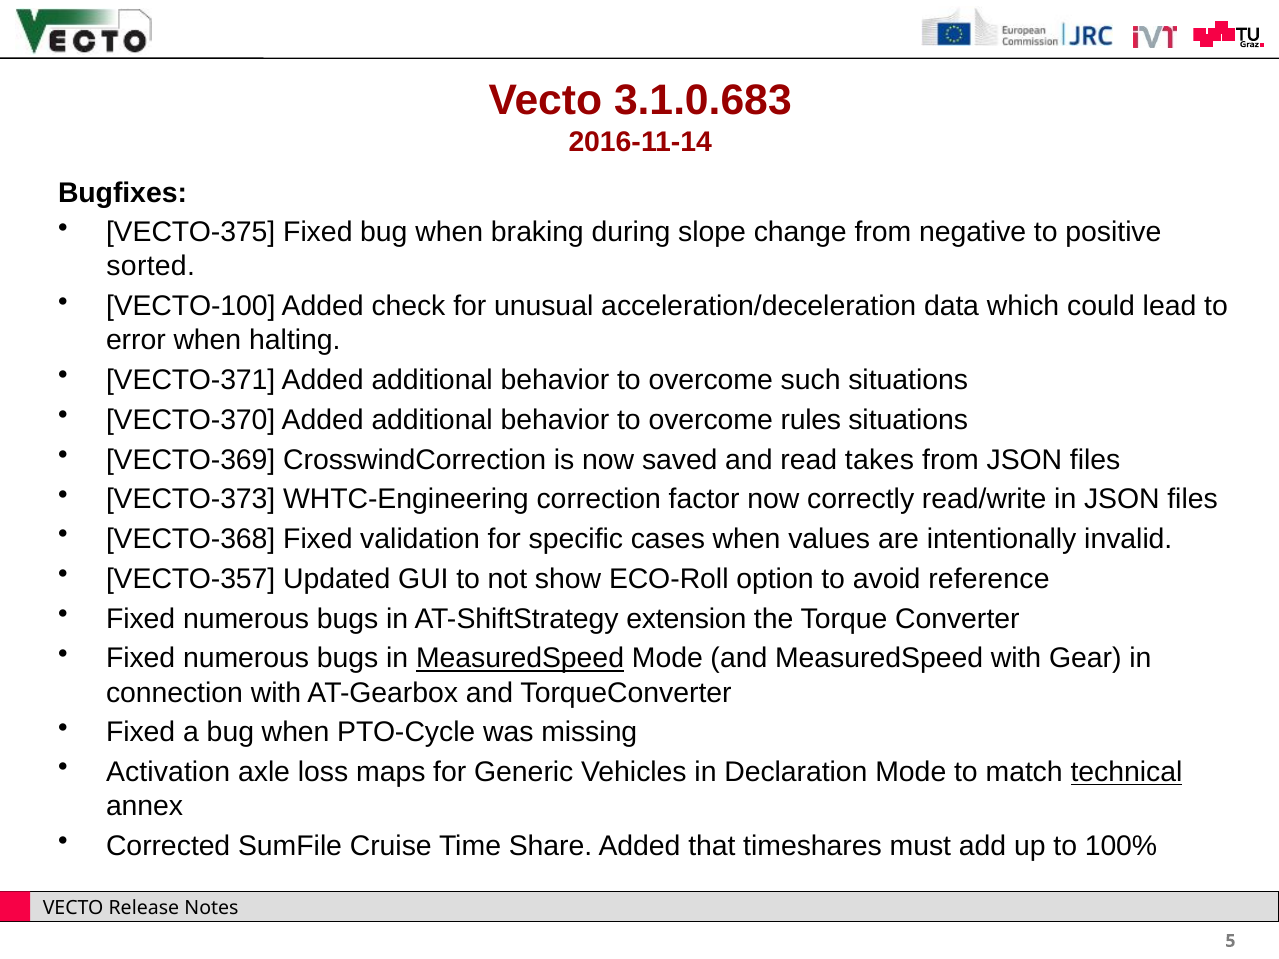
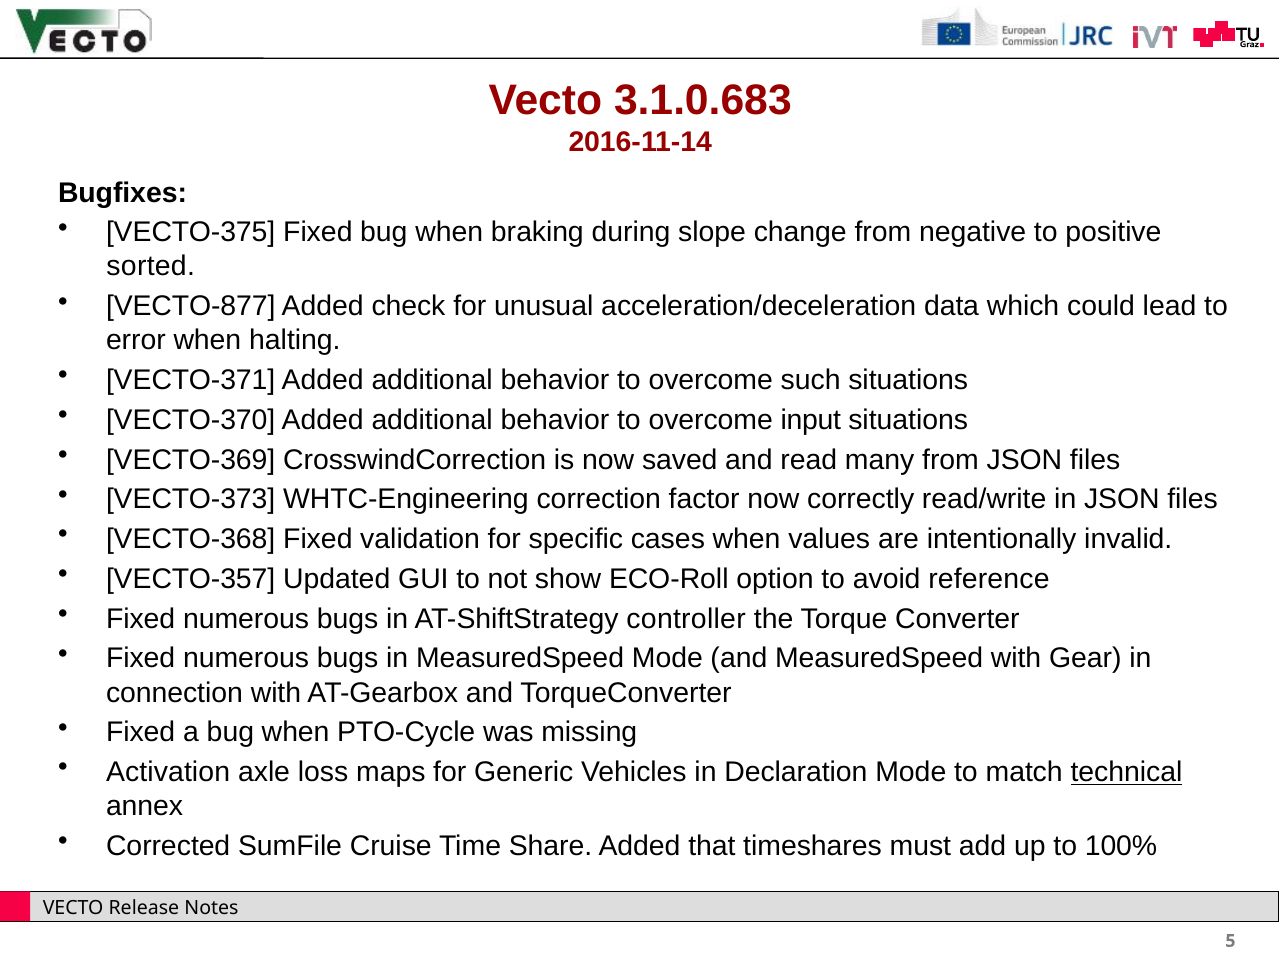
VECTO-100: VECTO-100 -> VECTO-877 (191, 306)
rules: rules -> input (811, 420)
takes: takes -> many (880, 460)
extension: extension -> controller (686, 619)
MeasuredSpeed underline: present -> none (520, 659)
